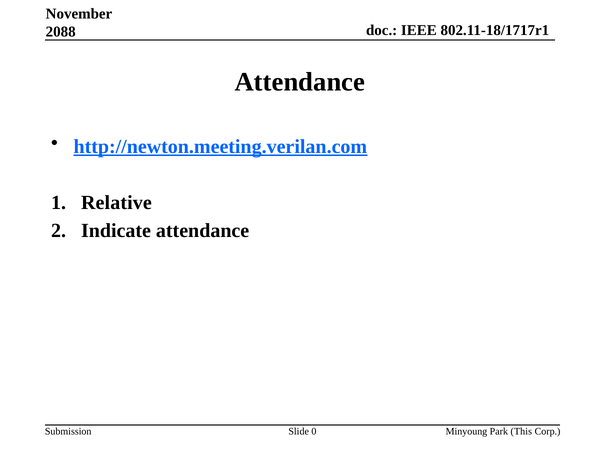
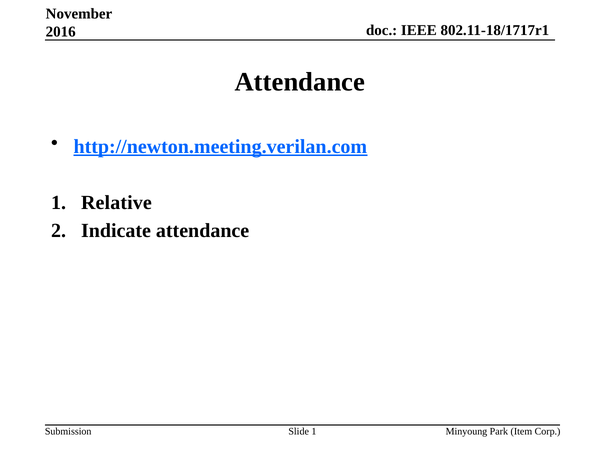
2088: 2088 -> 2016 (61, 32)
Slide 0: 0 -> 1 (314, 432)
This: This -> Item (521, 432)
